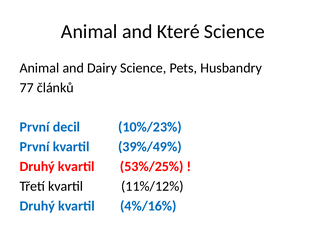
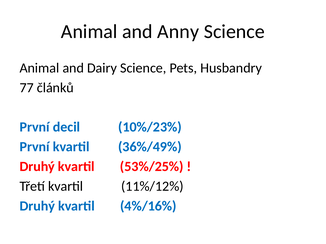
Které: Které -> Anny (178, 32)
39%/49%: 39%/49% -> 36%/49% (150, 147)
